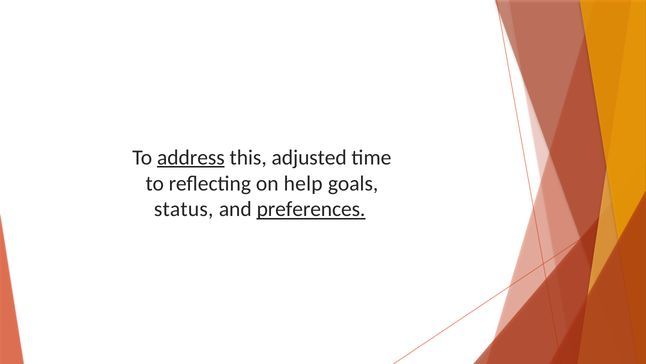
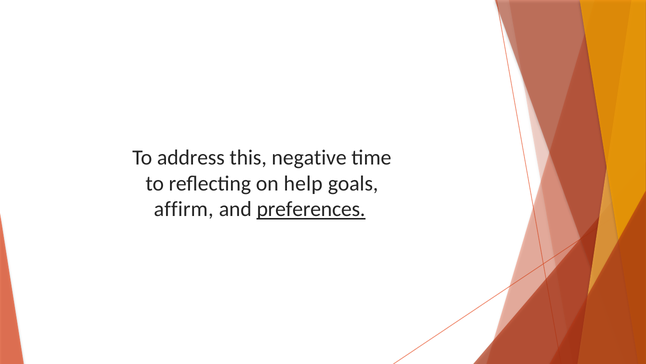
address underline: present -> none (191, 157)
adjusted: adjusted -> negative (309, 157)
status: status -> affirm (184, 209)
